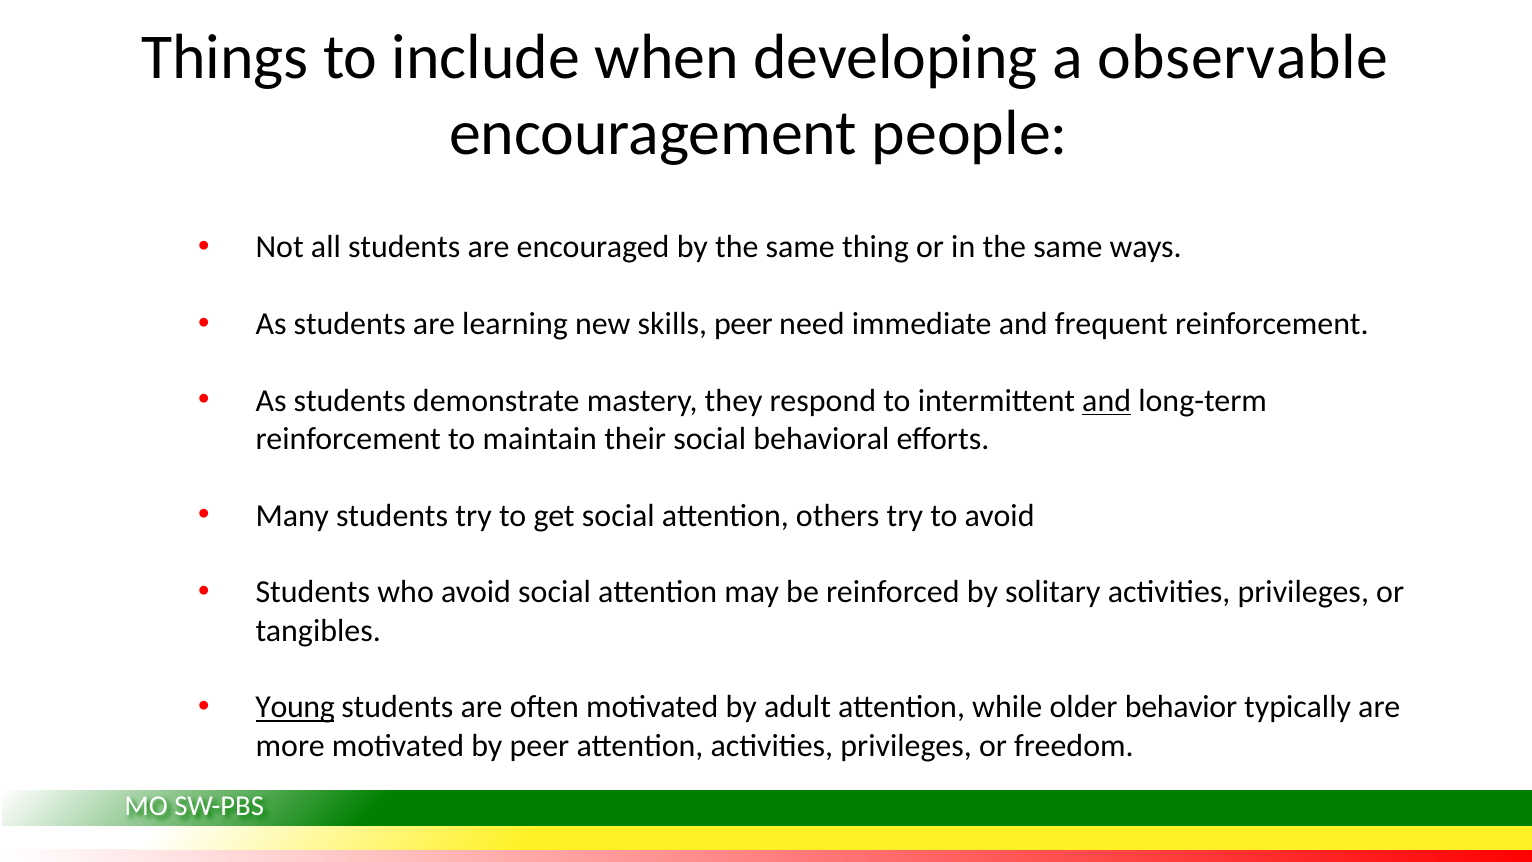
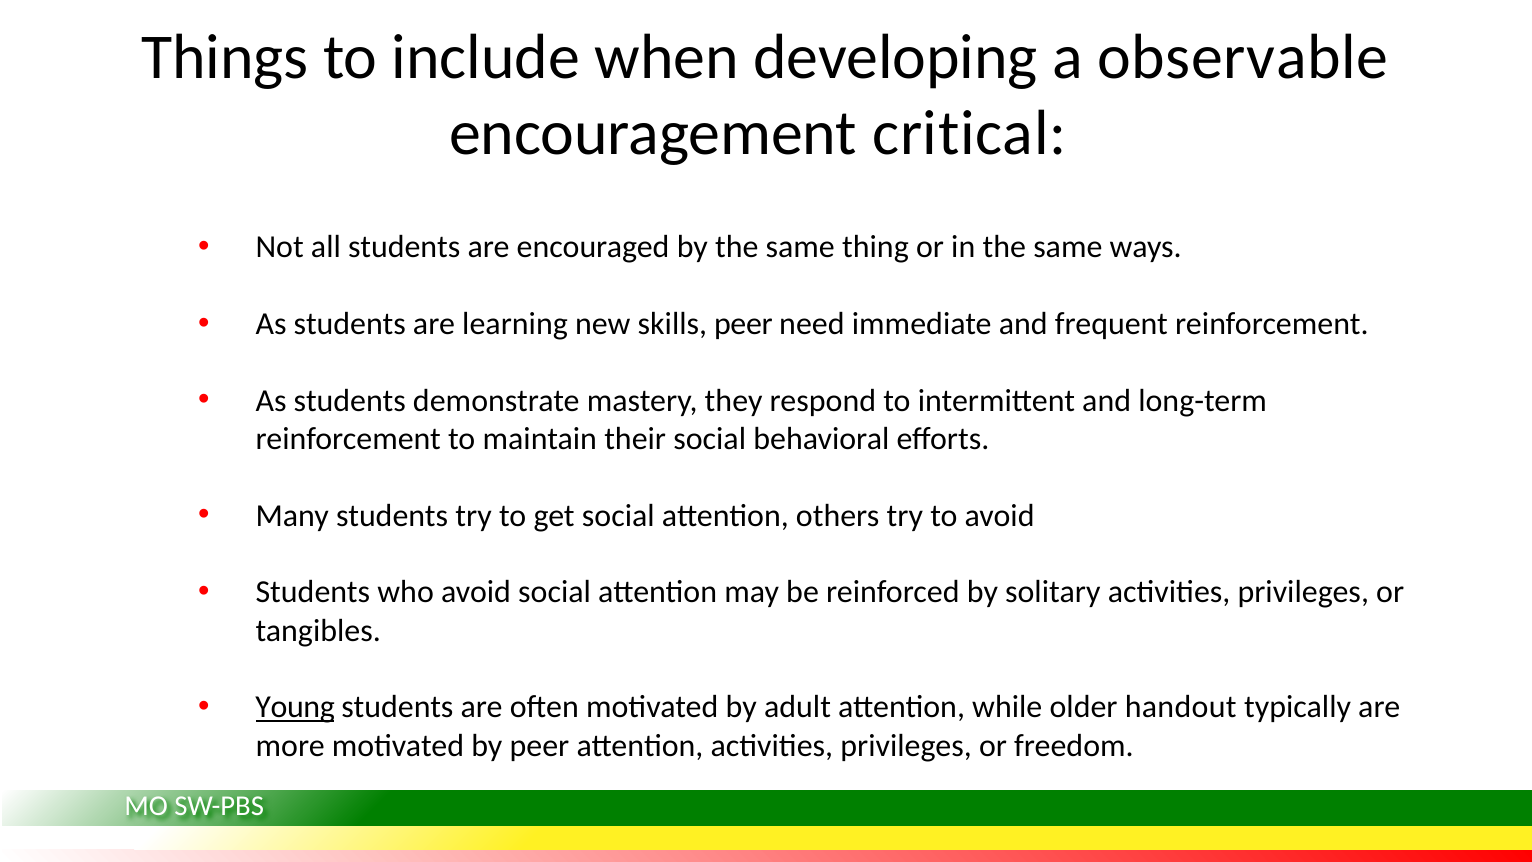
people: people -> critical (970, 134)
and underline: present -> none (1107, 401)
behavior: behavior -> handout (1181, 707)
